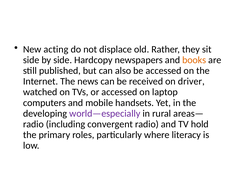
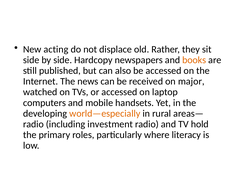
driver: driver -> major (191, 81)
world—especially colour: purple -> orange (105, 113)
convergent: convergent -> investment (110, 124)
